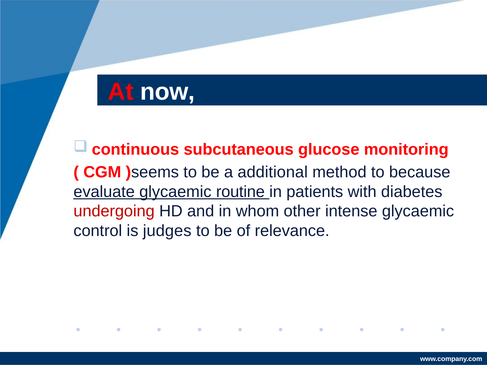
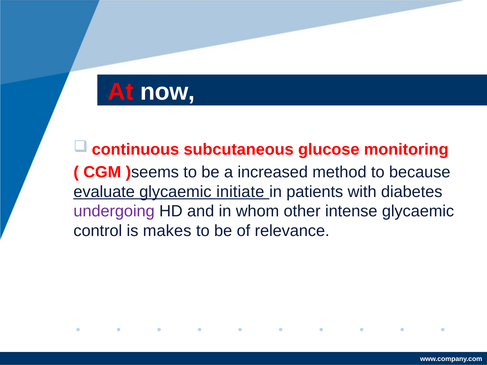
additional: additional -> increased (273, 172)
routine: routine -> initiate (240, 192)
undergoing colour: red -> purple (114, 211)
judges: judges -> makes (167, 231)
